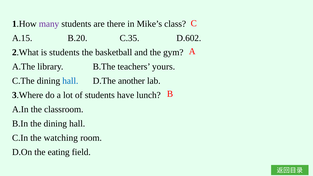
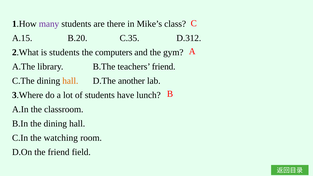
D.602: D.602 -> D.312 (189, 38)
basketball: basketball -> computers (114, 52)
teachers yours: yours -> friend (164, 67)
hall colour: blue -> orange (70, 81)
the eating: eating -> friend (59, 152)
